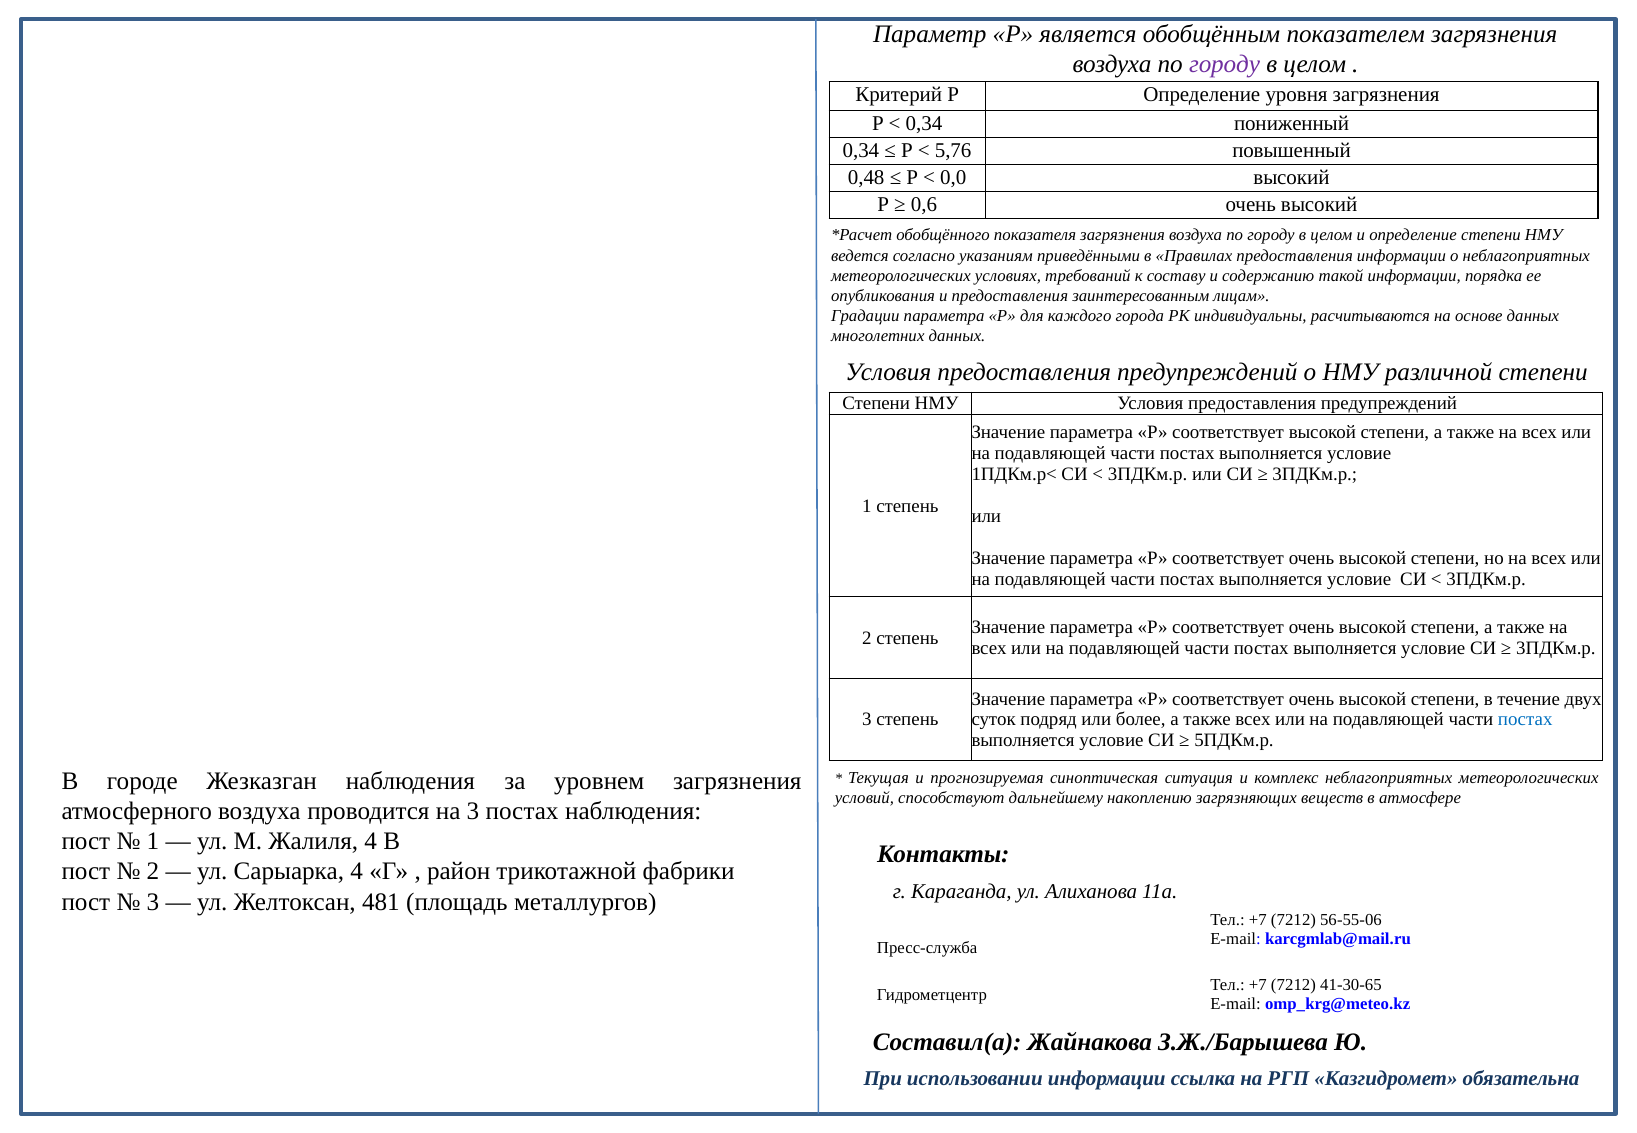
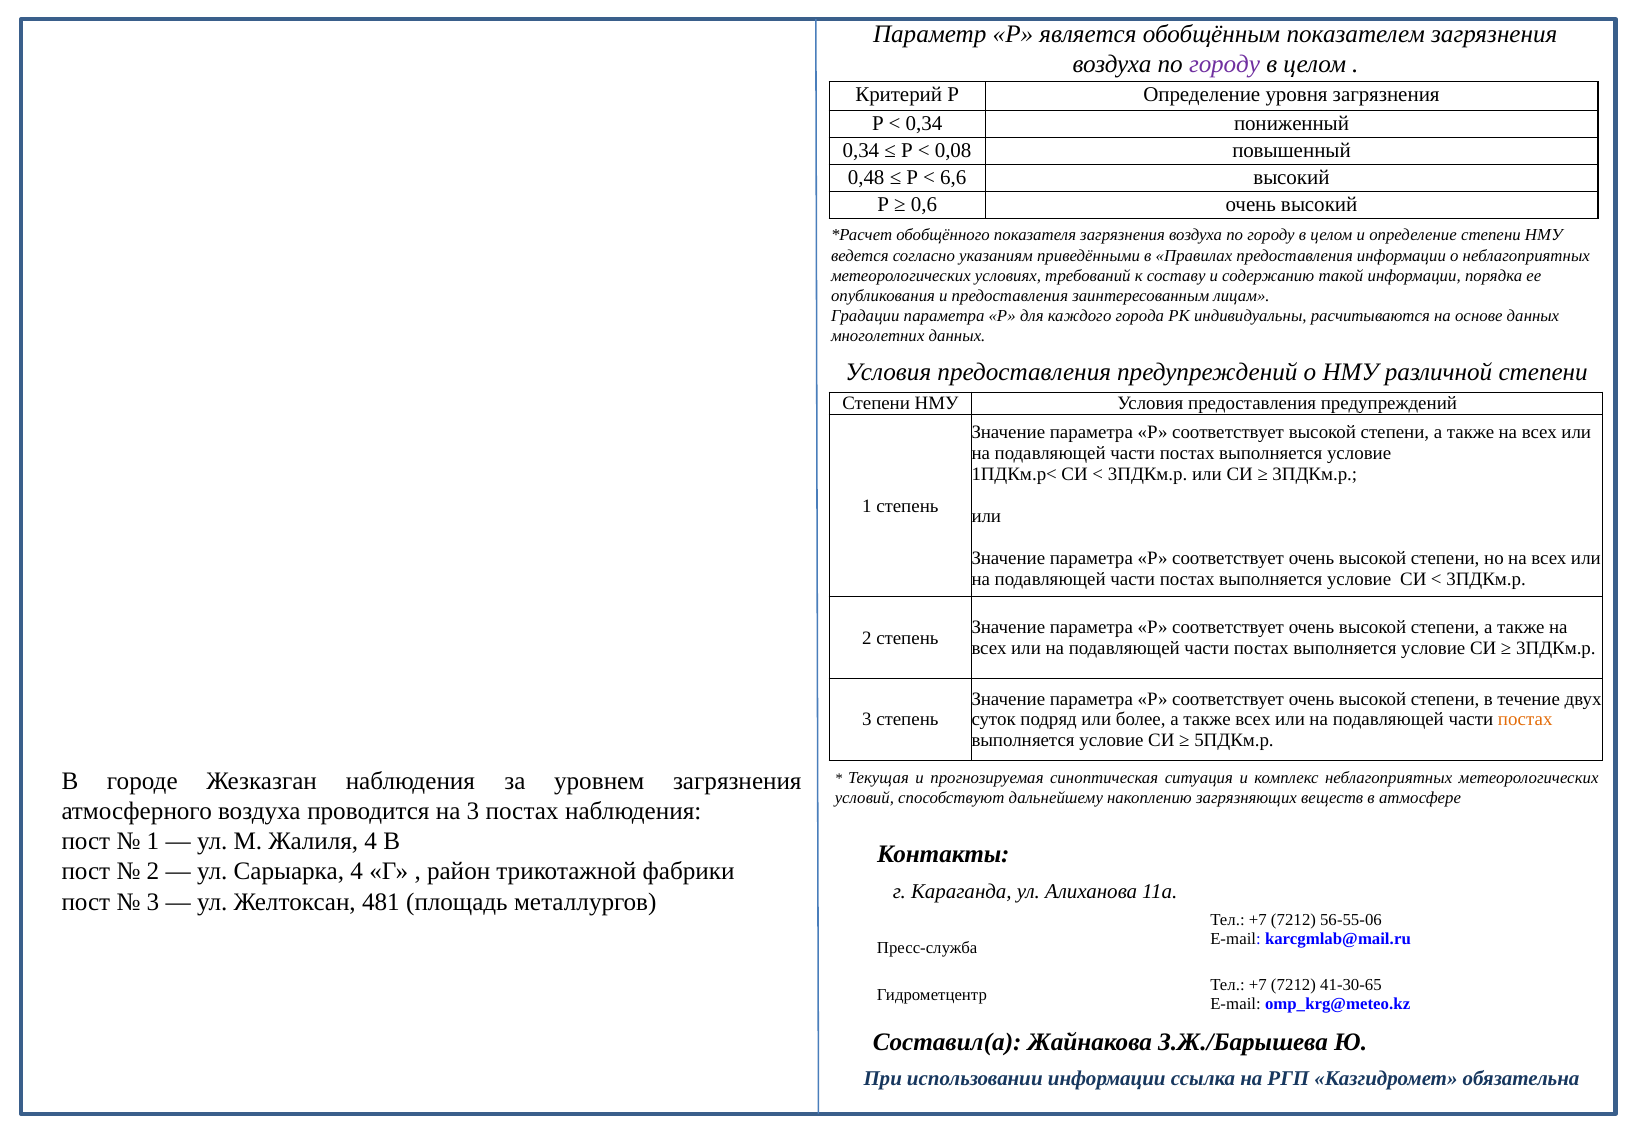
5,76: 5,76 -> 0,08 (953, 151)
0,0: 0,0 -> 6,6 (953, 178)
постах colour: blue -> orange (1525, 720)
